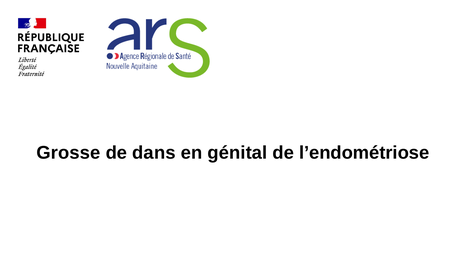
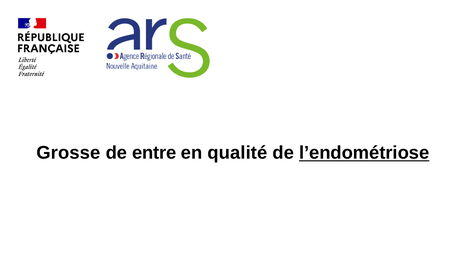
dans: dans -> entre (154, 153)
génital: génital -> qualité (237, 153)
l’endométriose underline: none -> present (364, 153)
